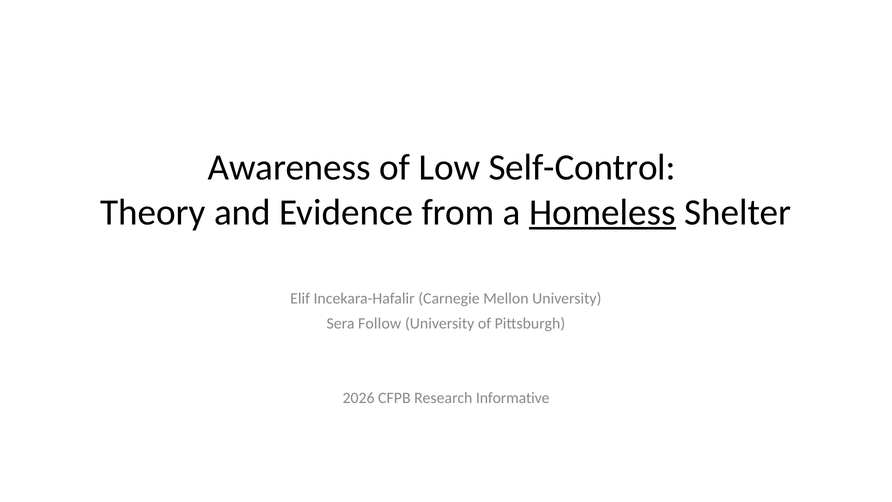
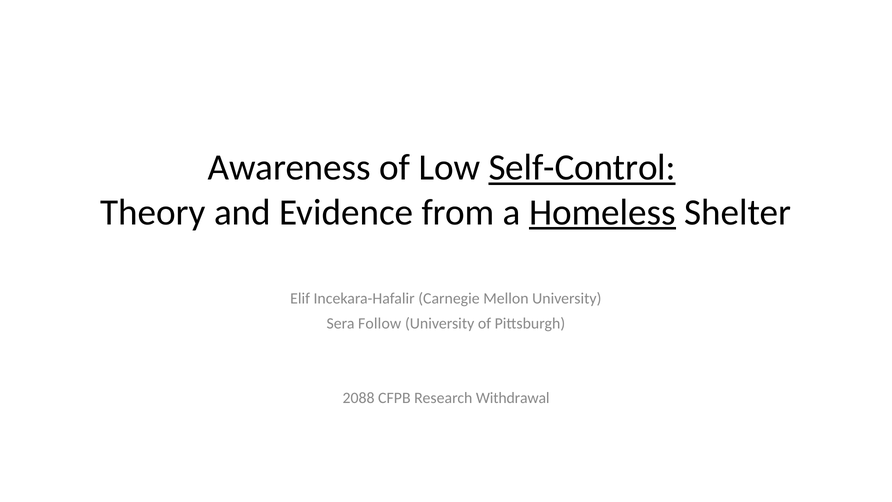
Self-Control underline: none -> present (582, 168)
2026: 2026 -> 2088 (359, 398)
Informative: Informative -> Withdrawal (513, 398)
